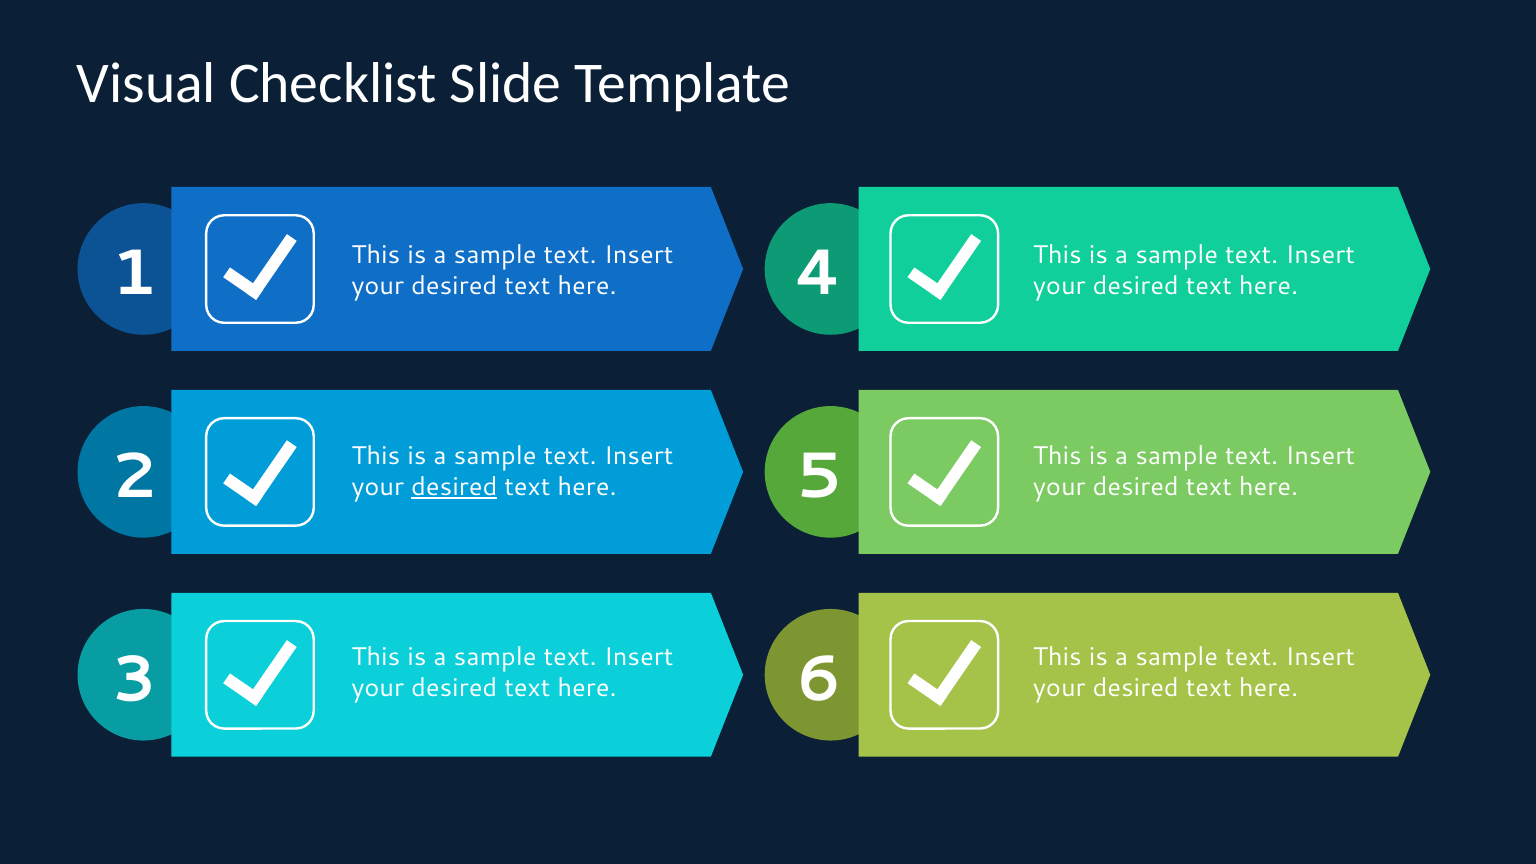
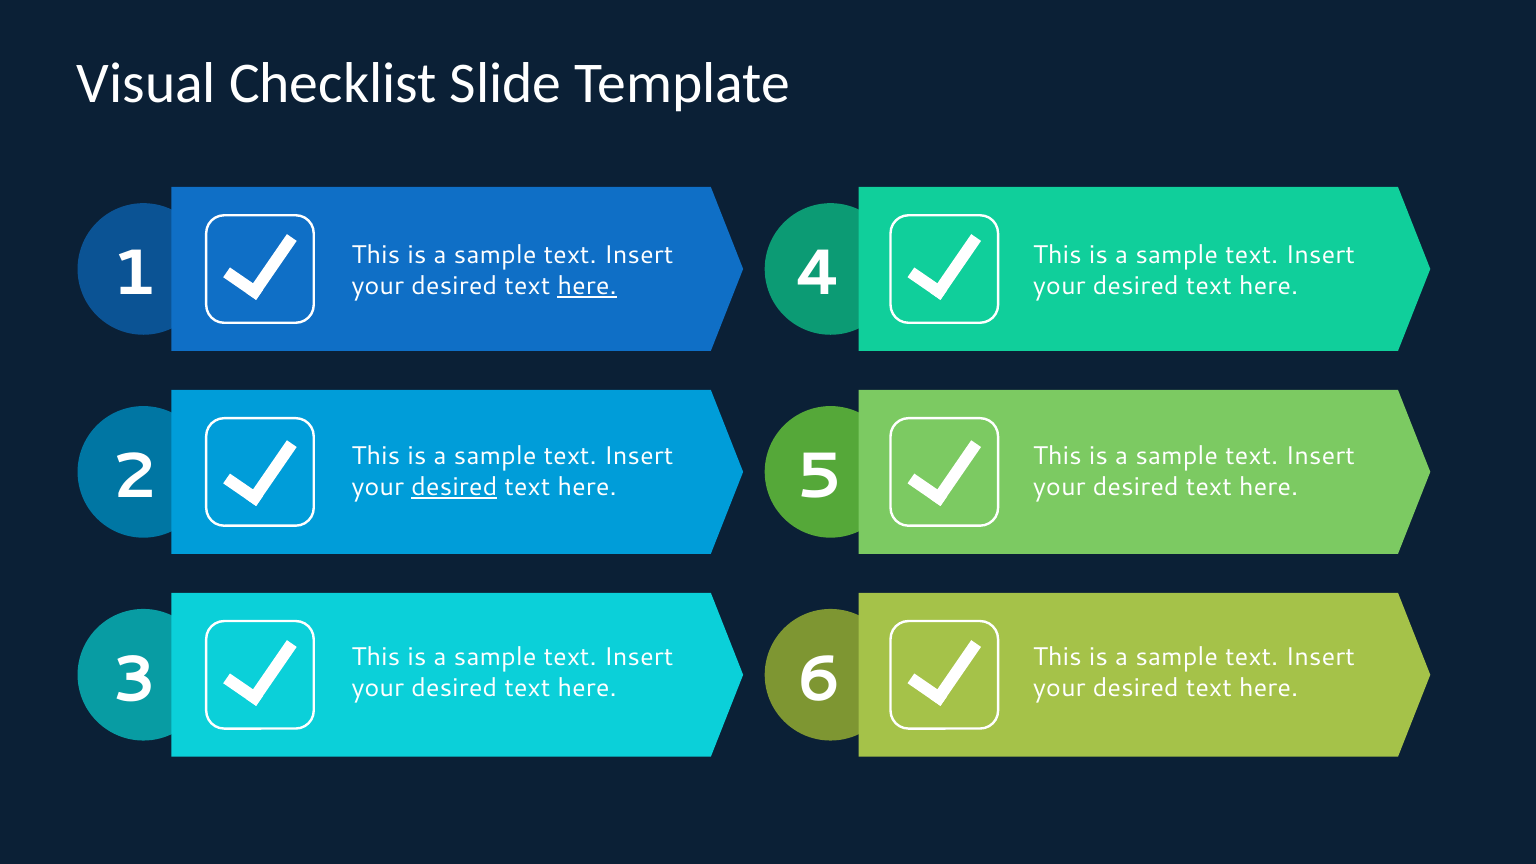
here underline: none -> present (587, 286)
